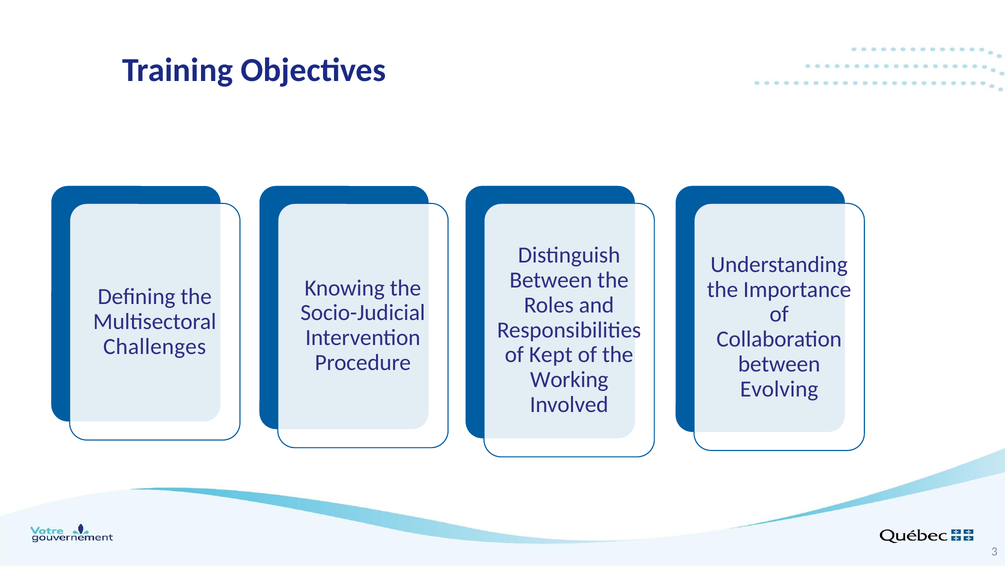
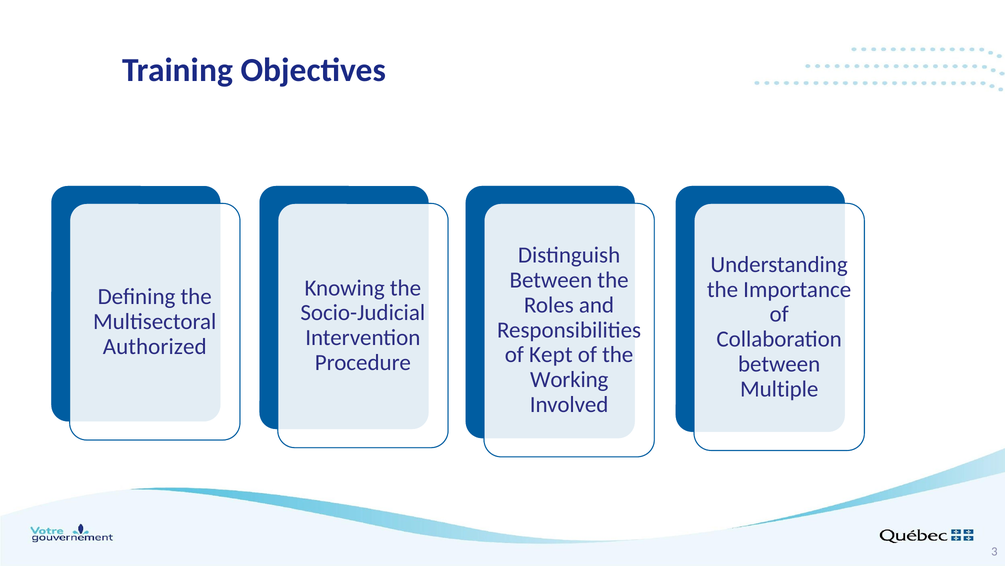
Challenges: Challenges -> Authorized (155, 346)
Evolving: Evolving -> Multiple (779, 389)
